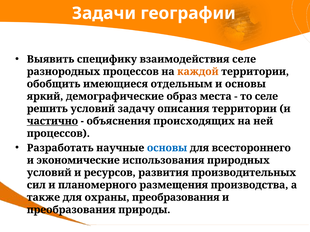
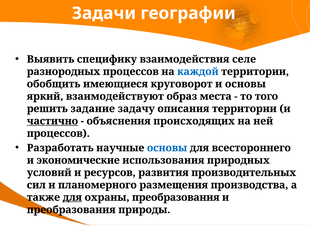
каждой colour: orange -> blue (198, 72)
отдельным: отдельным -> круговорот (182, 84)
демографические: демографические -> взаимодействуют (115, 97)
то селе: селе -> того (266, 97)
решить условий: условий -> задание (93, 109)
для underline: none -> present (72, 198)
